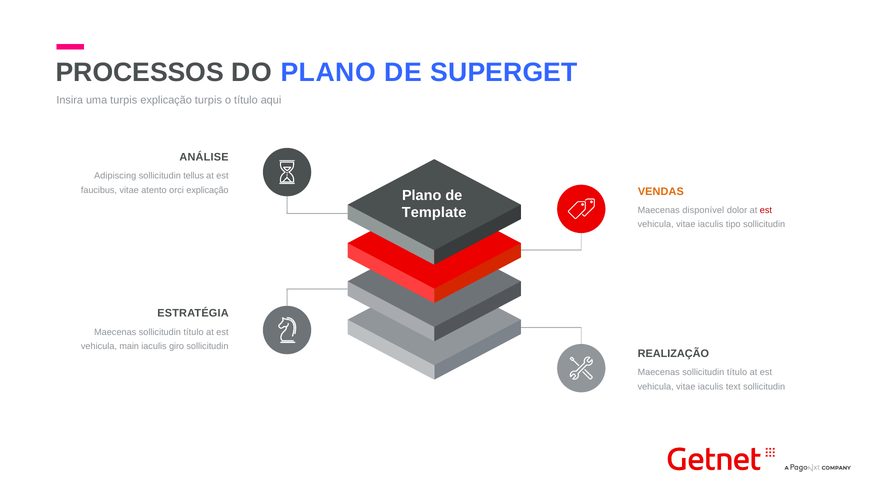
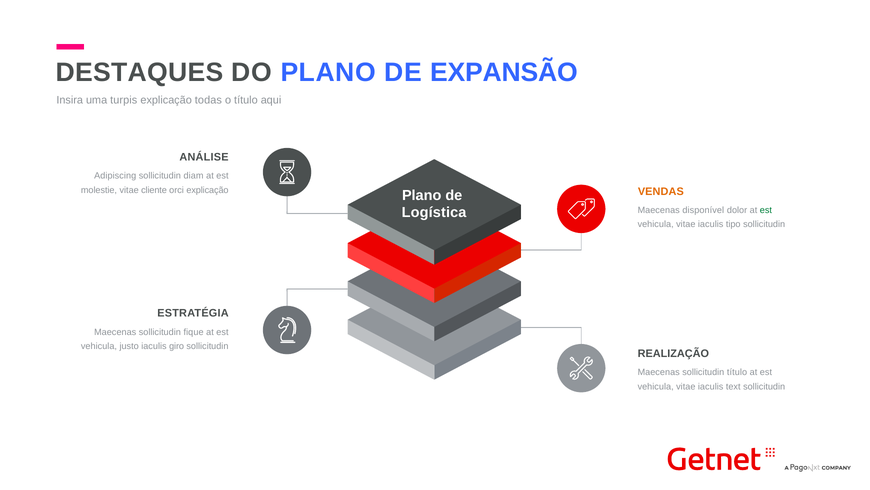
PROCESSOS: PROCESSOS -> DESTAQUES (140, 73)
SUPERGET: SUPERGET -> EXPANSÃO (504, 73)
explicação turpis: turpis -> todas (208, 100)
tellus: tellus -> diam (194, 176)
faucibus: faucibus -> molestie (99, 190)
atento: atento -> cliente (154, 190)
Template: Template -> Logística (434, 212)
est colour: red -> green (766, 210)
título: título -> fique (194, 332)
main: main -> justo (129, 346)
